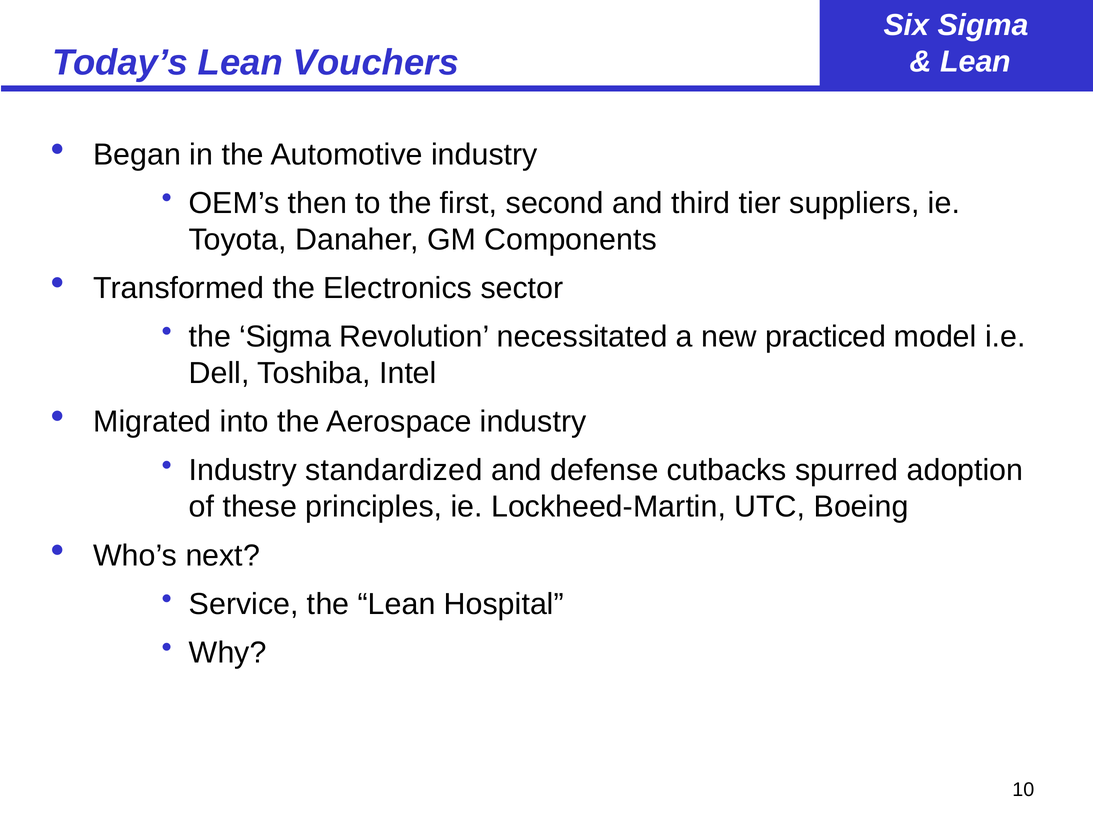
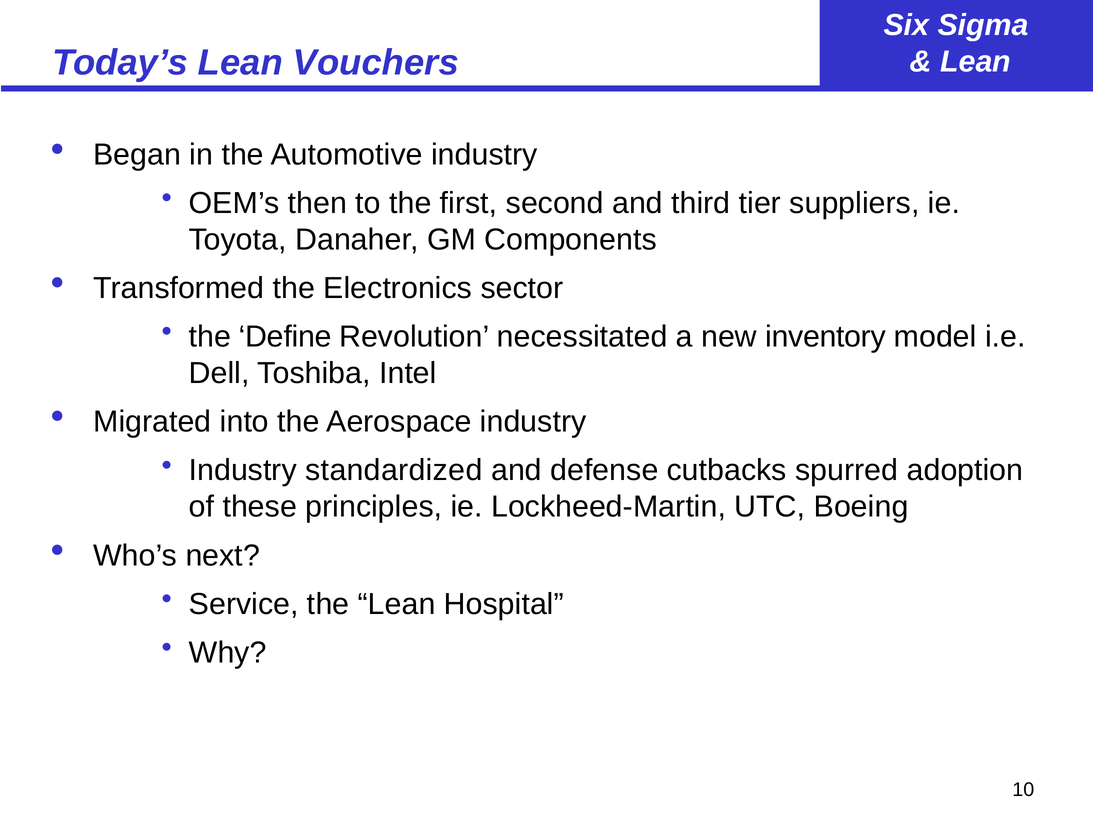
the Sigma: Sigma -> Define (285, 337)
practiced: practiced -> inventory (826, 337)
